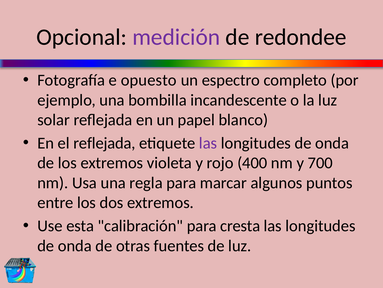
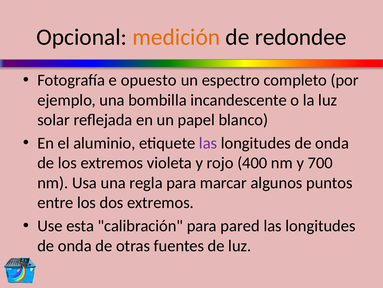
medición colour: purple -> orange (176, 37)
el reflejada: reflejada -> aluminio (104, 143)
cresta: cresta -> pared (240, 225)
